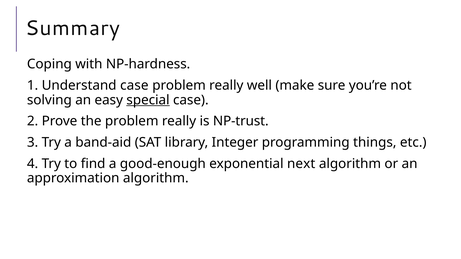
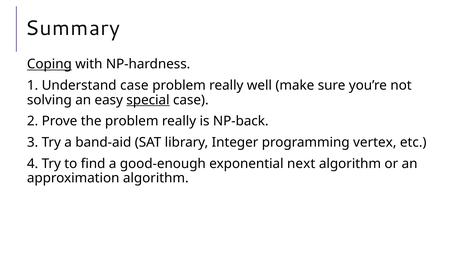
Coping underline: none -> present (49, 64)
NP-trust: NP-trust -> NP-back (241, 121)
things: things -> vertex (375, 143)
